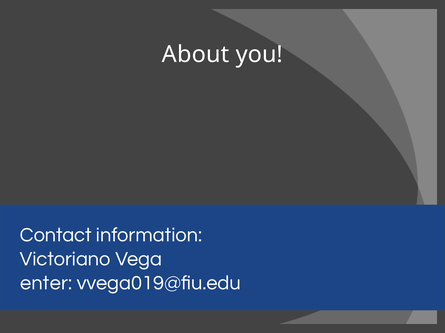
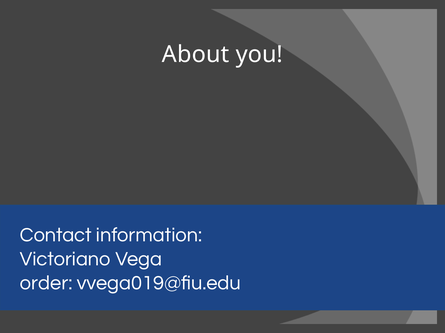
enter: enter -> order (46, 284)
